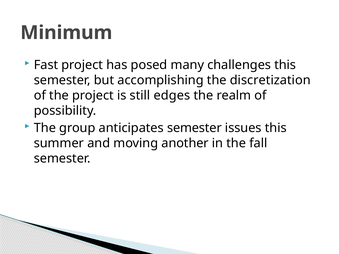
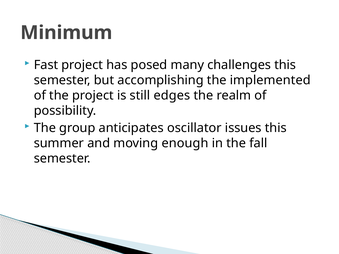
discretization: discretization -> implemented (270, 80)
anticipates semester: semester -> oscillator (194, 128)
another: another -> enough (185, 143)
